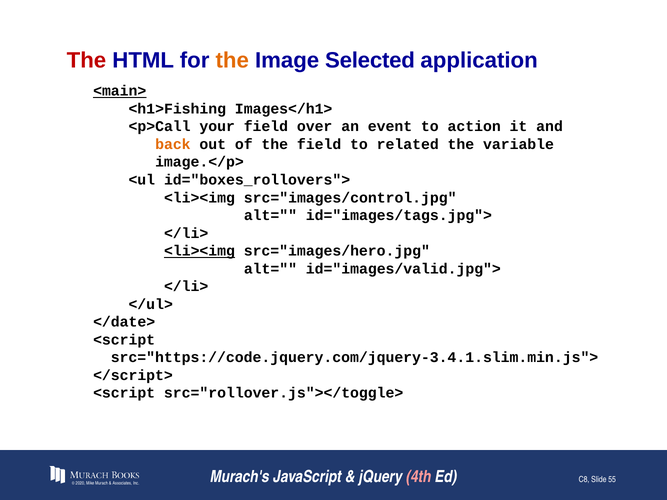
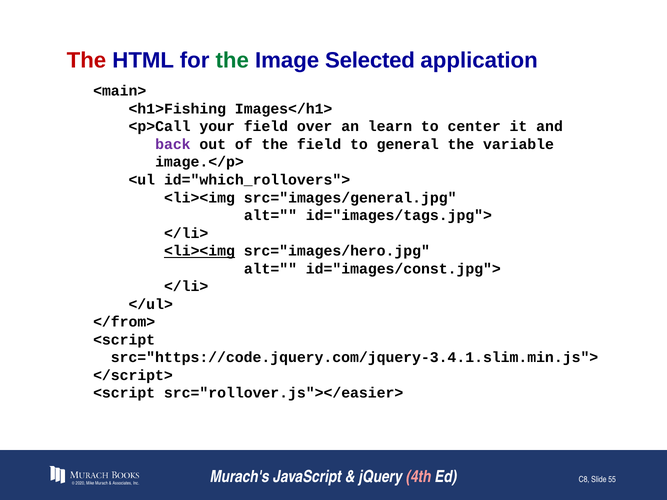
the colour: orange -> green (232, 61)
<main> underline: present -> none (120, 91)
event: event -> learn (390, 127)
action: action -> center (474, 127)
back colour: orange -> purple (173, 144)
related: related -> general (408, 144)
id="boxes_rollovers">: id="boxes_rollovers"> -> id="which_rollovers"> (257, 180)
src="images/control.jpg: src="images/control.jpg -> src="images/general.jpg (350, 198)
id="images/valid.jpg">: id="images/valid.jpg"> -> id="images/const.jpg"> (403, 269)
</date>: </date> -> </from> (124, 322)
src="rollover.js"></toggle>: src="rollover.js"></toggle> -> src="rollover.js"></easier> (284, 393)
